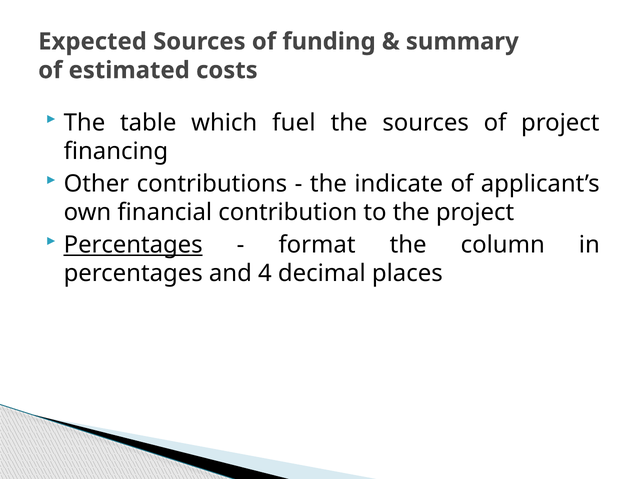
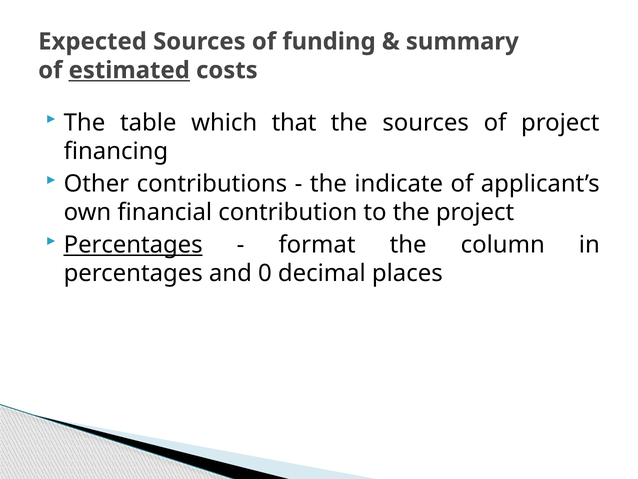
estimated underline: none -> present (129, 70)
fuel: fuel -> that (294, 123)
4: 4 -> 0 (265, 273)
